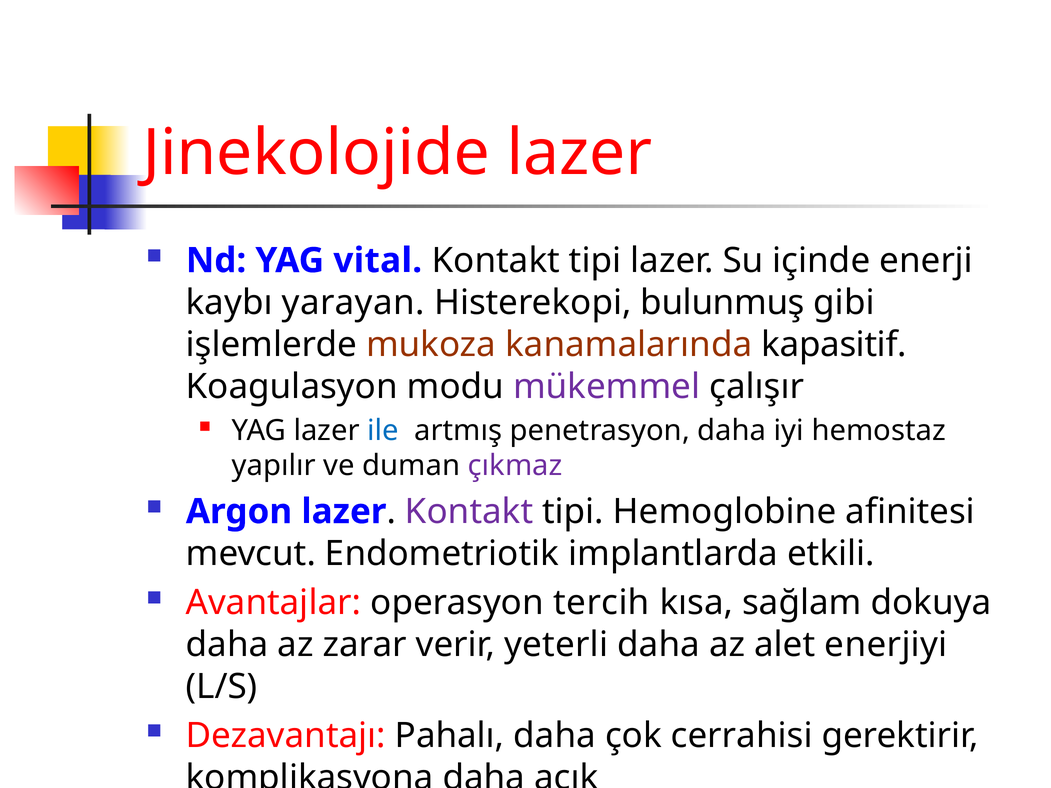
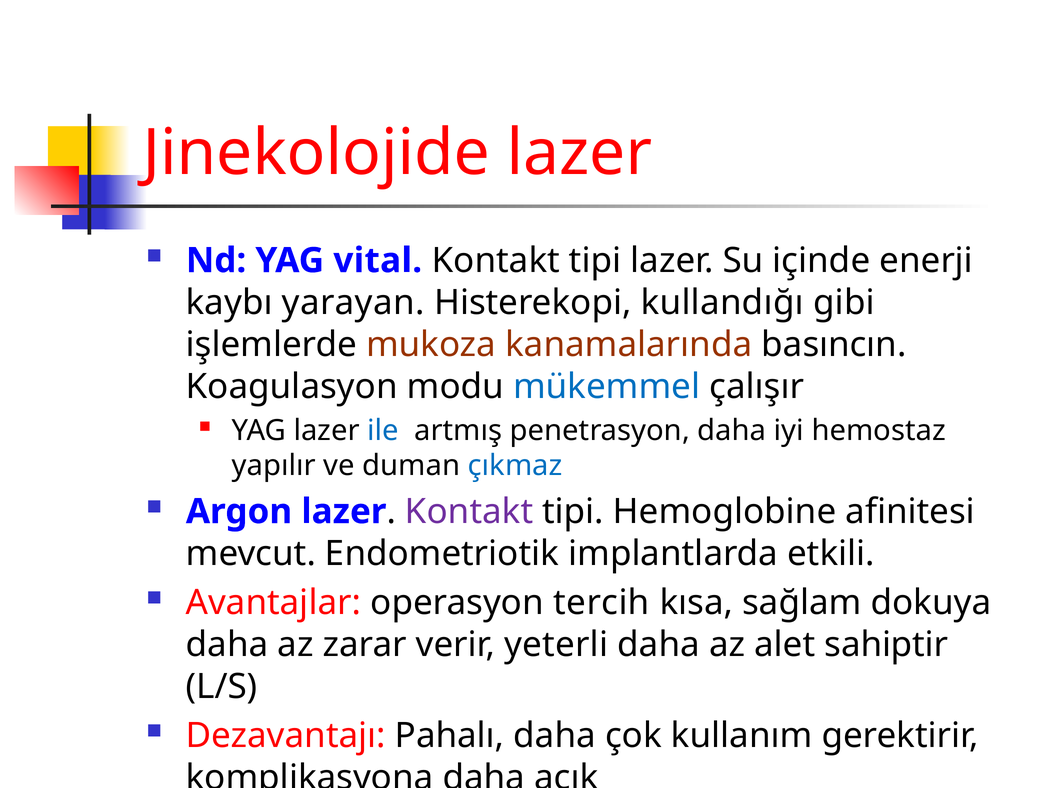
bulunmuş: bulunmuş -> kullandığı (722, 303)
kapasitif: kapasitif -> basıncın (834, 345)
mükemmel colour: purple -> blue (607, 387)
çıkmaz colour: purple -> blue (515, 466)
enerjiyi: enerjiyi -> sahiptir (886, 645)
cerrahisi: cerrahisi -> kullanım (742, 736)
